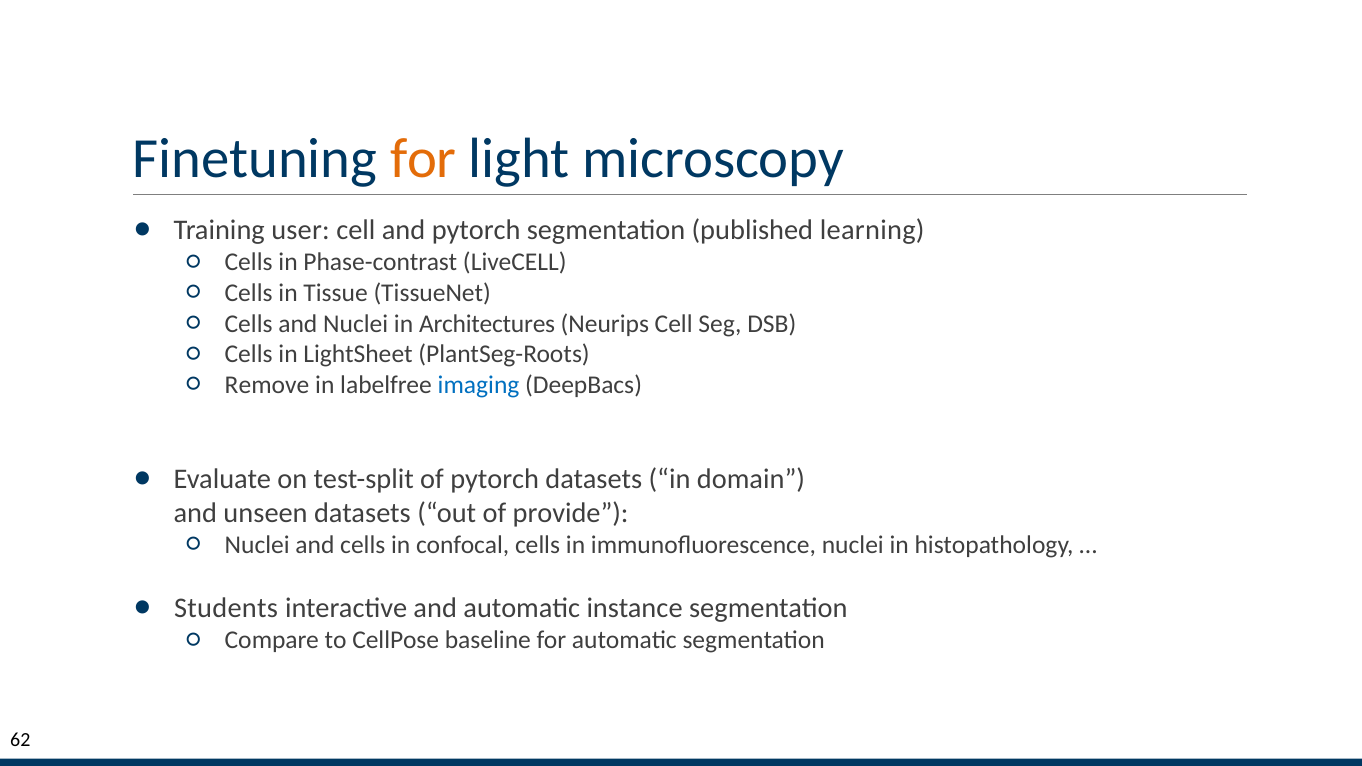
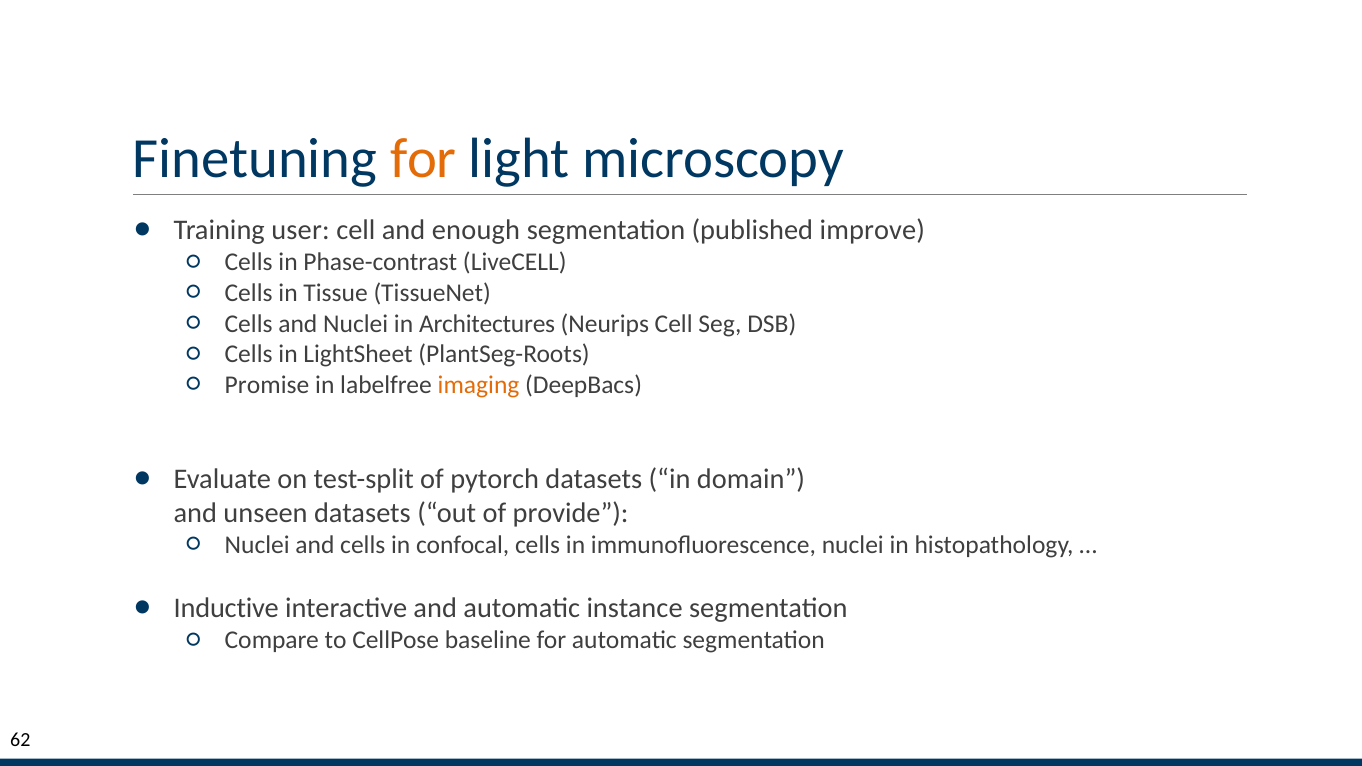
and pytorch: pytorch -> enough (476, 230)
learning: learning -> improve (872, 230)
Remove: Remove -> Promise (267, 385)
imaging colour: blue -> orange (479, 385)
Students: Students -> Inductive (226, 608)
